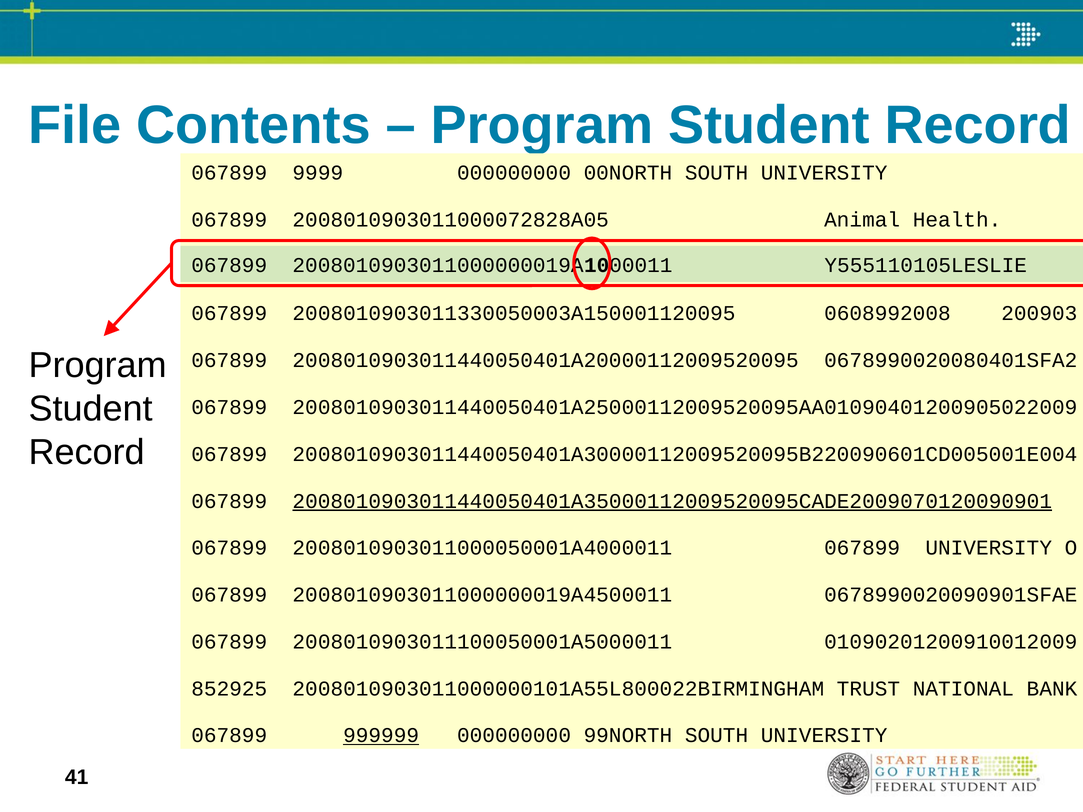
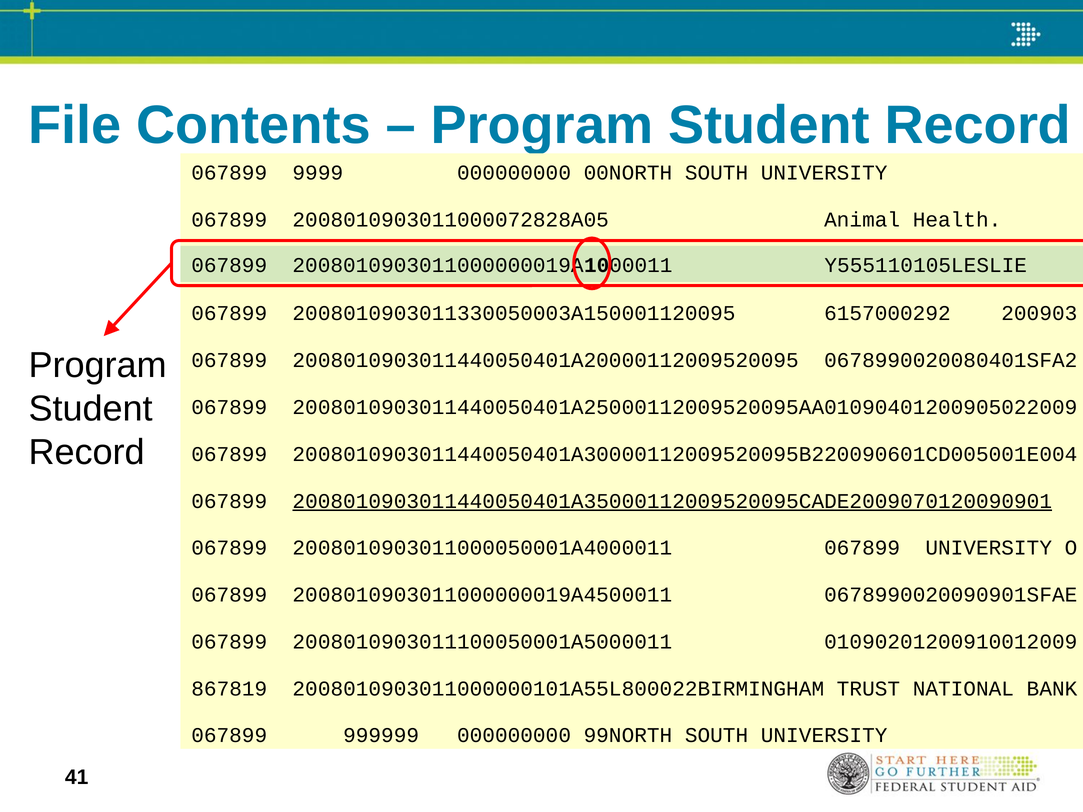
0608992008: 0608992008 -> 6157000292 (887, 314)
852925: 852925 -> 867819 (229, 689)
999999 underline: present -> none (381, 736)
